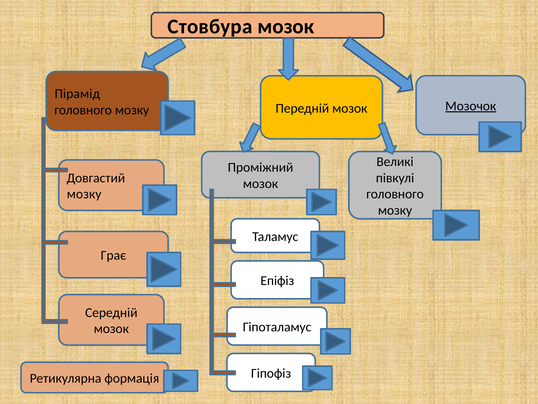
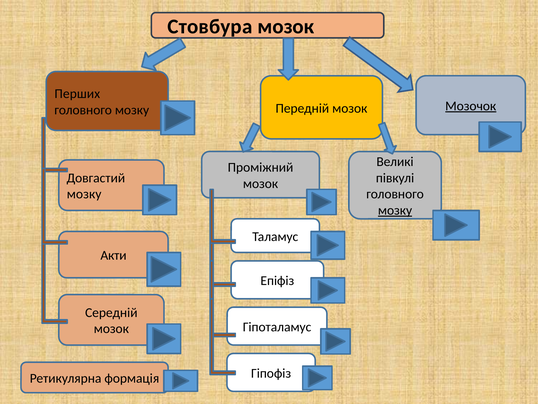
Пірамід: Пірамід -> Перших (77, 94)
мозку underline: none -> present (395, 210)
Грає: Грає -> Акти (114, 255)
